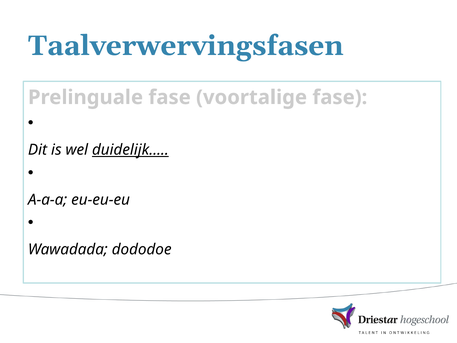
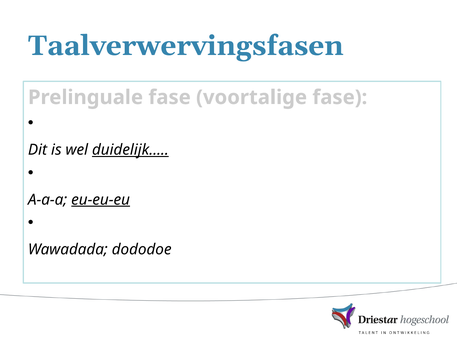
eu-eu-eu underline: none -> present (101, 200)
